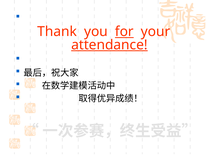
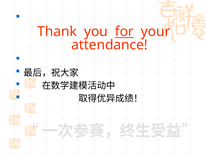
attendance underline: present -> none (109, 45)
